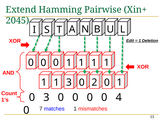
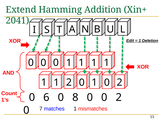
Pairwise: Pairwise -> Addition (103, 10)
2045: 2045 -> 2041 (17, 21)
1 3: 3 -> 2 (69, 82)
2: 2 -> 1 (94, 82)
1: 1 -> 2 (120, 82)
0 3: 3 -> 6 (46, 97)
0: 0 -> 8 (75, 97)
0 0 4: 4 -> 2 (119, 97)
